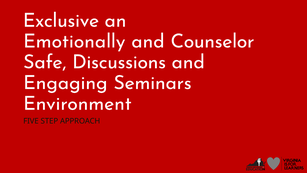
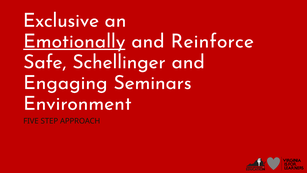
Emotionally underline: none -> present (74, 41)
Counselor: Counselor -> Reinforce (212, 41)
Discussions: Discussions -> Schellinger (119, 62)
